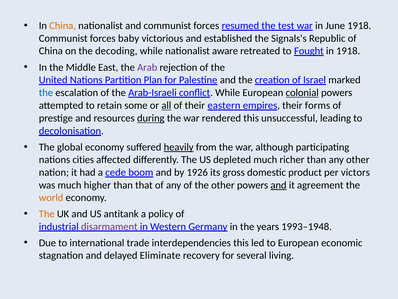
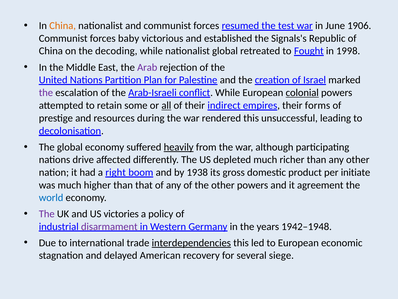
June 1918: 1918 -> 1906 (359, 26)
nationalist aware: aware -> global (225, 51)
in 1918: 1918 -> 1998 (348, 51)
the colour: blue -> purple (46, 93)
eastern: eastern -> indirect (224, 105)
during underline: present -> none (151, 118)
cities: cities -> drive (83, 160)
cede: cede -> right (116, 172)
1926: 1926 -> 1938 (197, 172)
victors: victors -> initiate (356, 172)
and underline: present -> none (279, 185)
world colour: orange -> blue (51, 197)
The colour: orange -> purple (47, 214)
antitank: antitank -> victories (121, 214)
1993–1948: 1993–1948 -> 1942–1948 (307, 226)
interdependencies underline: none -> present (191, 242)
Eliminate: Eliminate -> American (160, 255)
living: living -> siege (281, 255)
